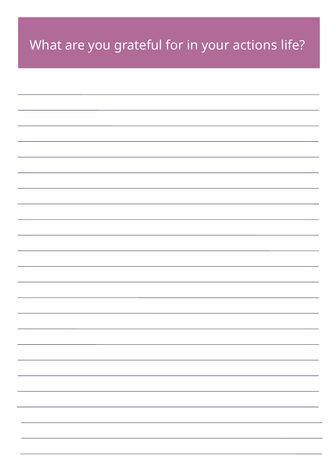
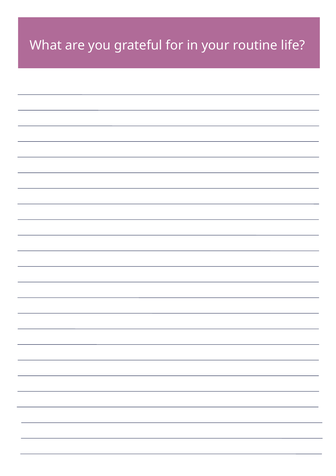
actions: actions -> routine (255, 45)
